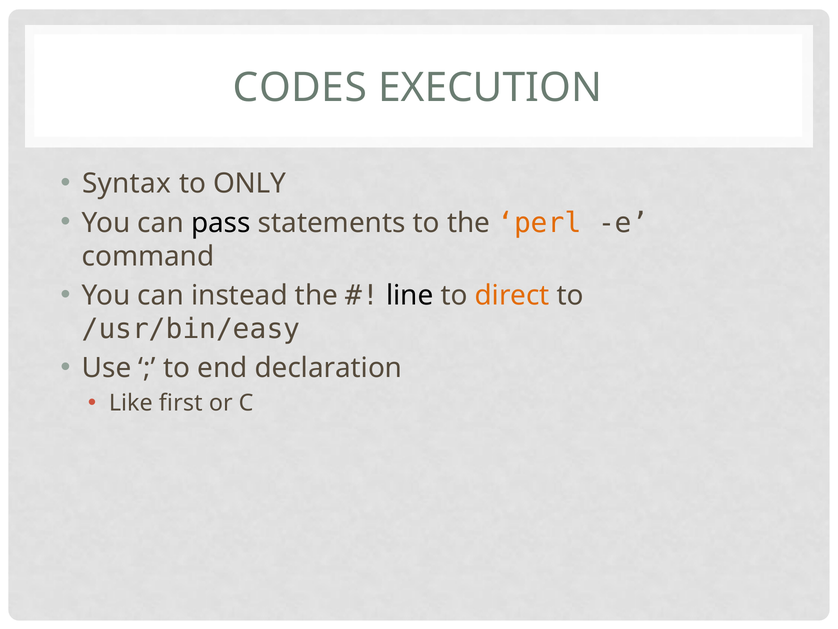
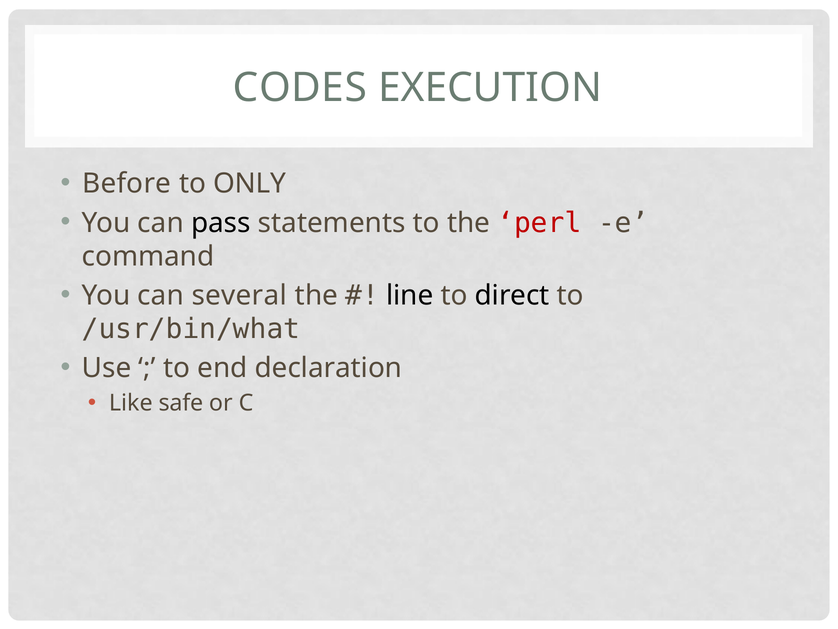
Syntax: Syntax -> Before (127, 184)
perl colour: orange -> red (539, 223)
instead: instead -> several (239, 295)
direct colour: orange -> black (512, 295)
/usr/bin/easy: /usr/bin/easy -> /usr/bin/what (191, 329)
first: first -> safe (181, 403)
